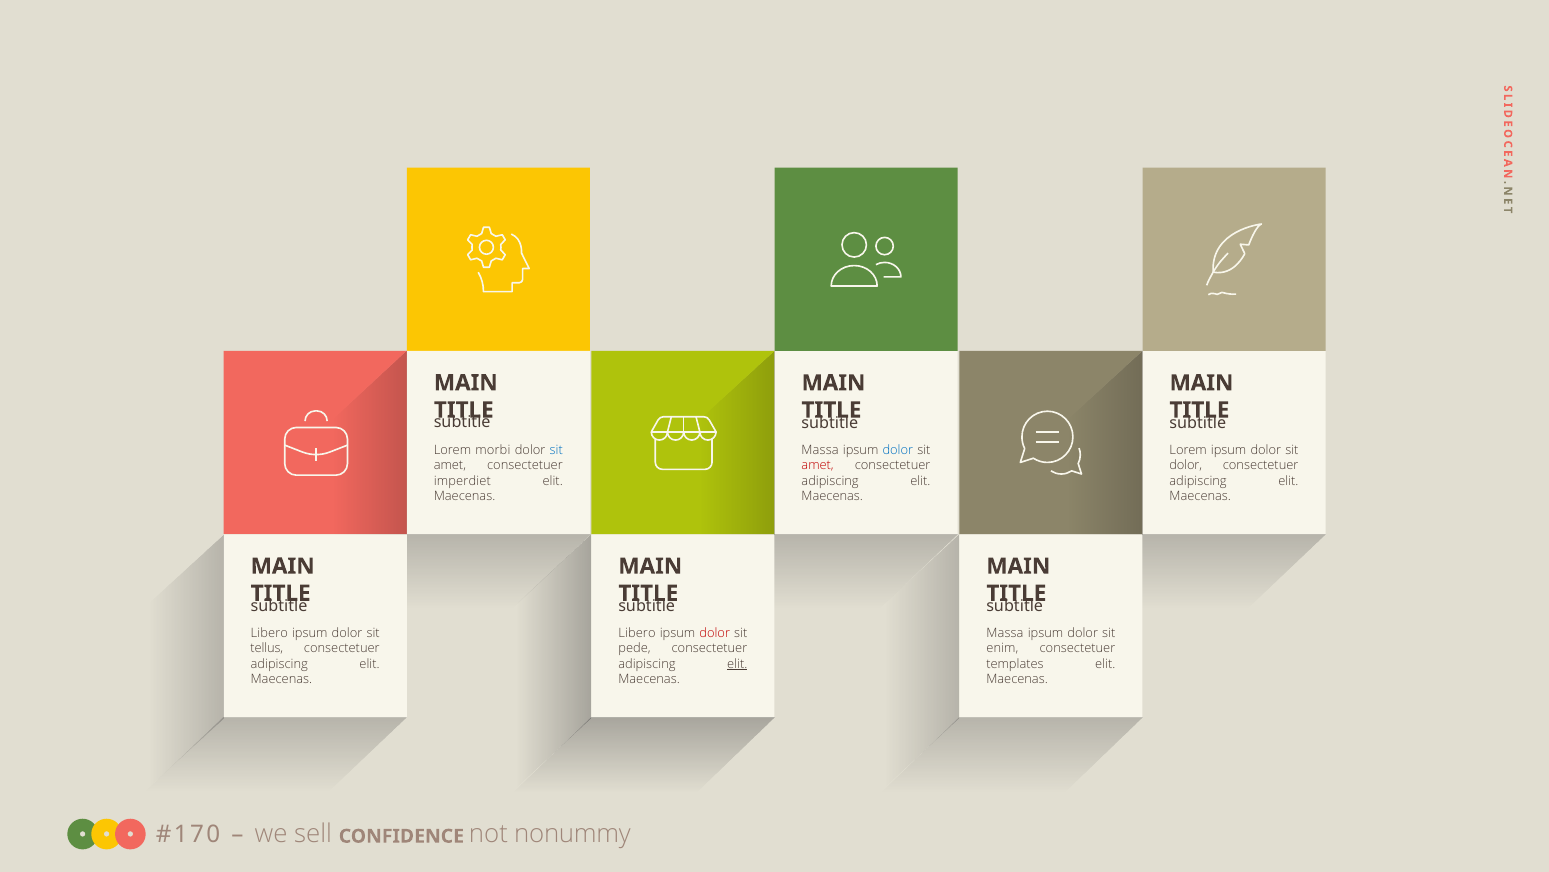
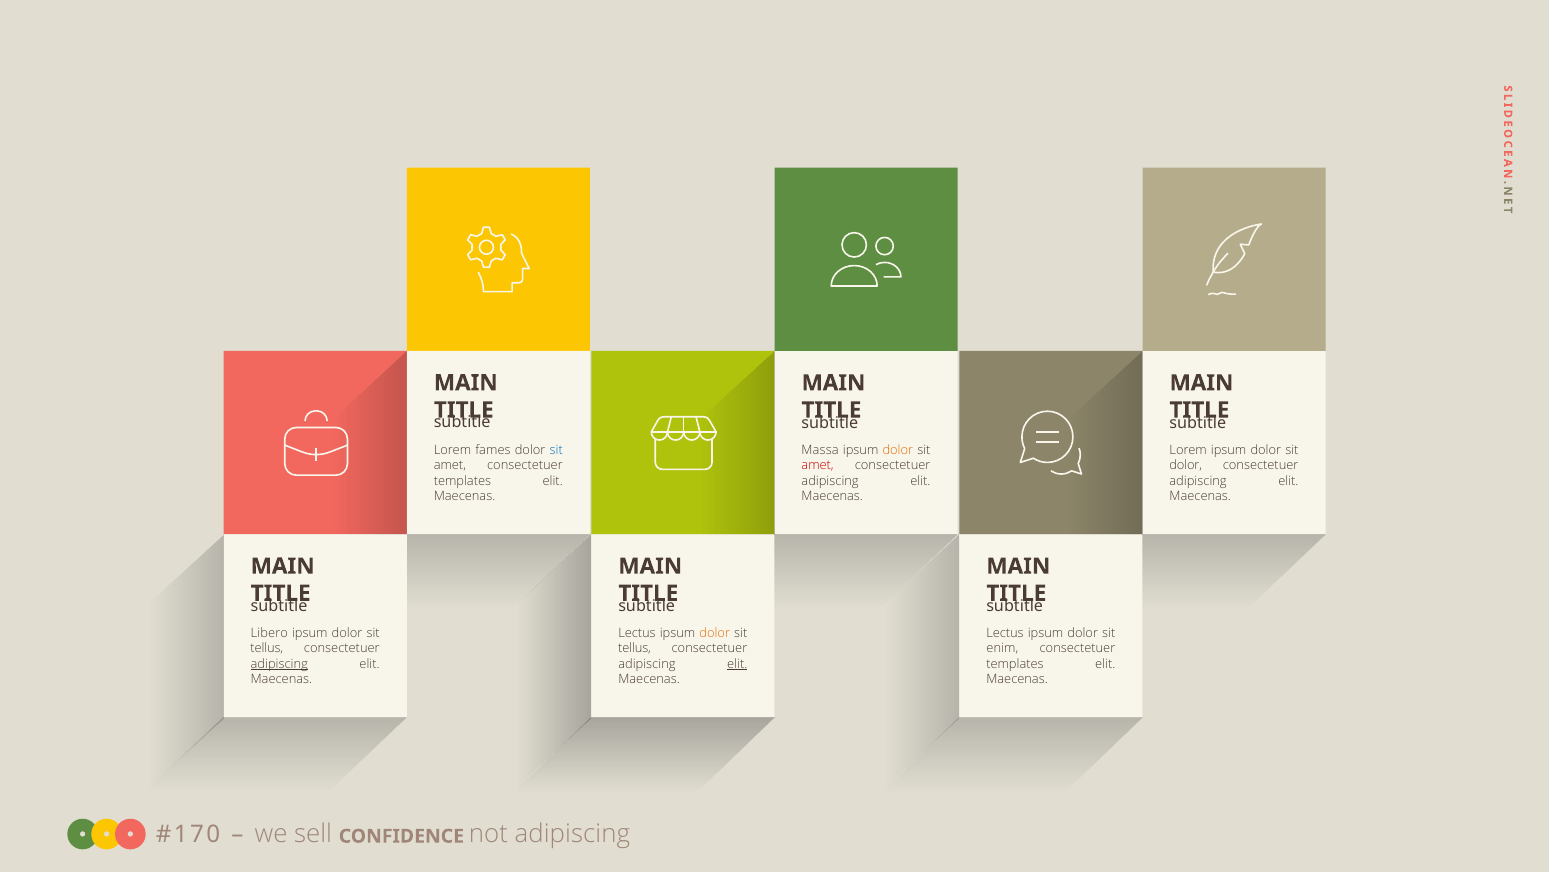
morbi: morbi -> fames (493, 449)
dolor colour: blue -> orange (898, 450)
imperdiet: imperdiet -> templates (462, 480)
Libero: Libero -> Lectus (637, 633)
dolor colour: red -> orange (715, 633)
Massa: Massa -> Lectus (1005, 633)
pede: pede -> tellus (635, 648)
adipiscing underline: none -> present (279, 664)
not nonummy: nonummy -> adipiscing (572, 834)
